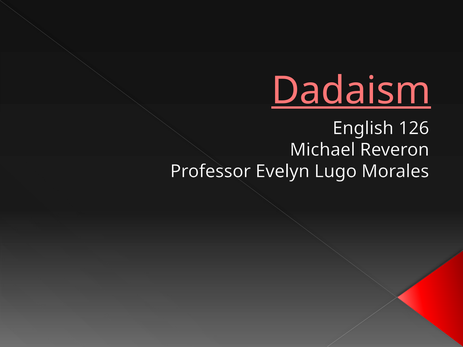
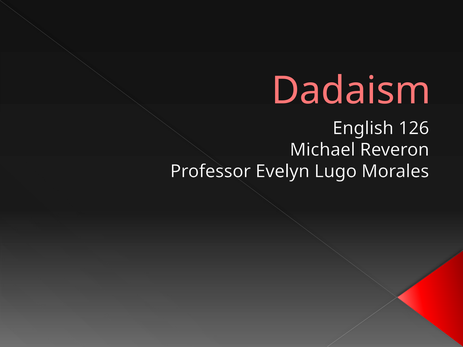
Dadaism underline: present -> none (351, 91)
